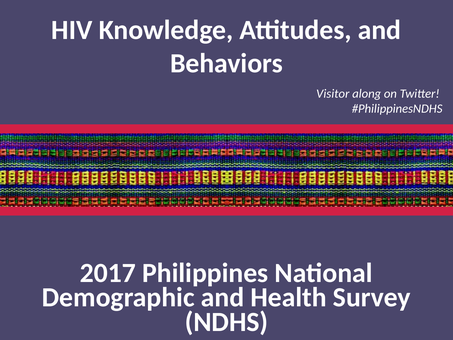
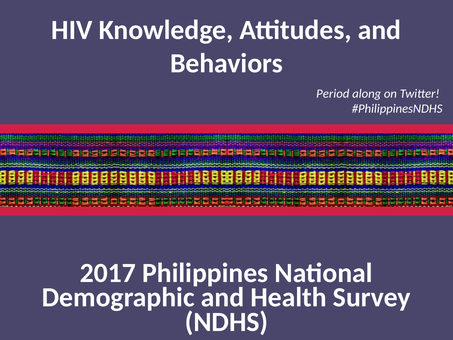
Visitor: Visitor -> Period (333, 94)
